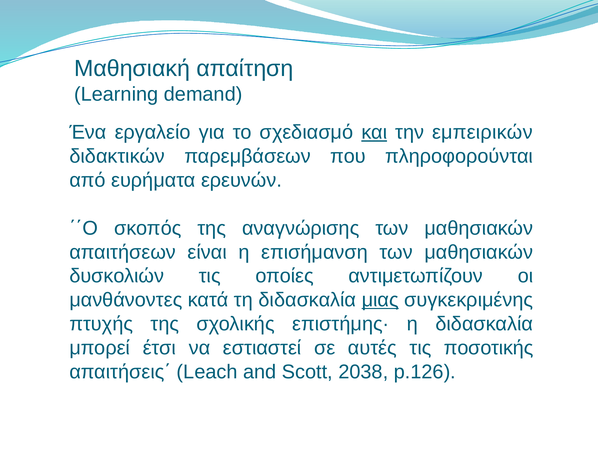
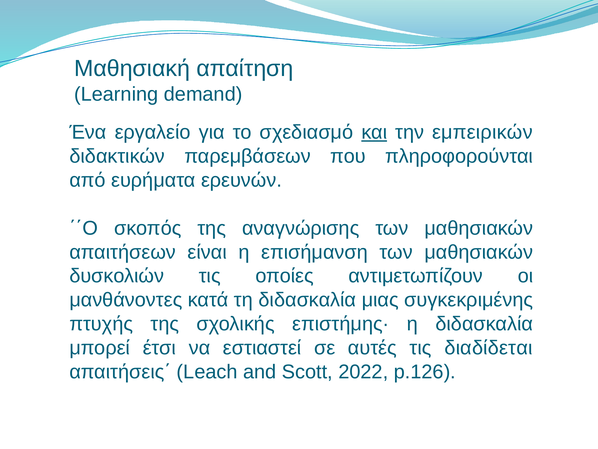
μιας underline: present -> none (380, 300)
ποσοτικής: ποσοτικής -> διαδίδεται (488, 347)
2038: 2038 -> 2022 (363, 371)
